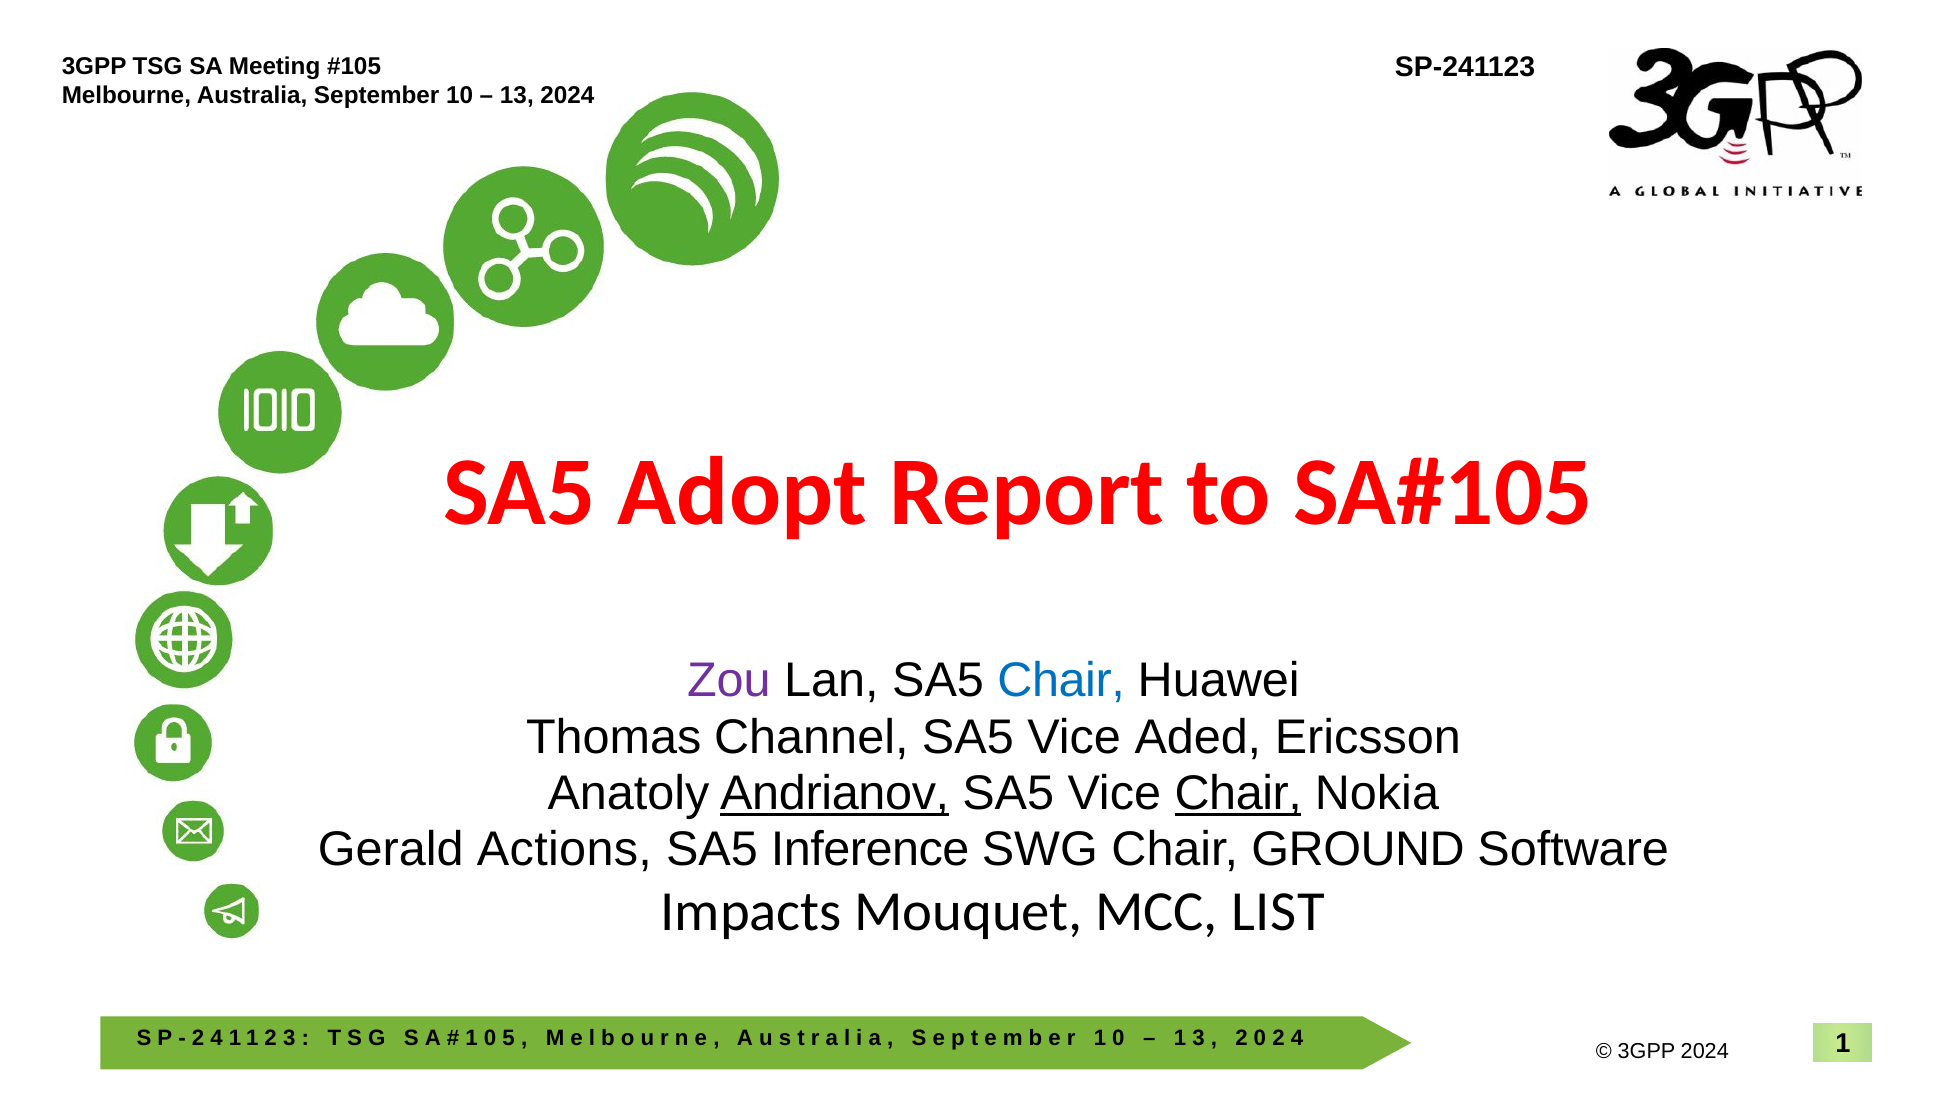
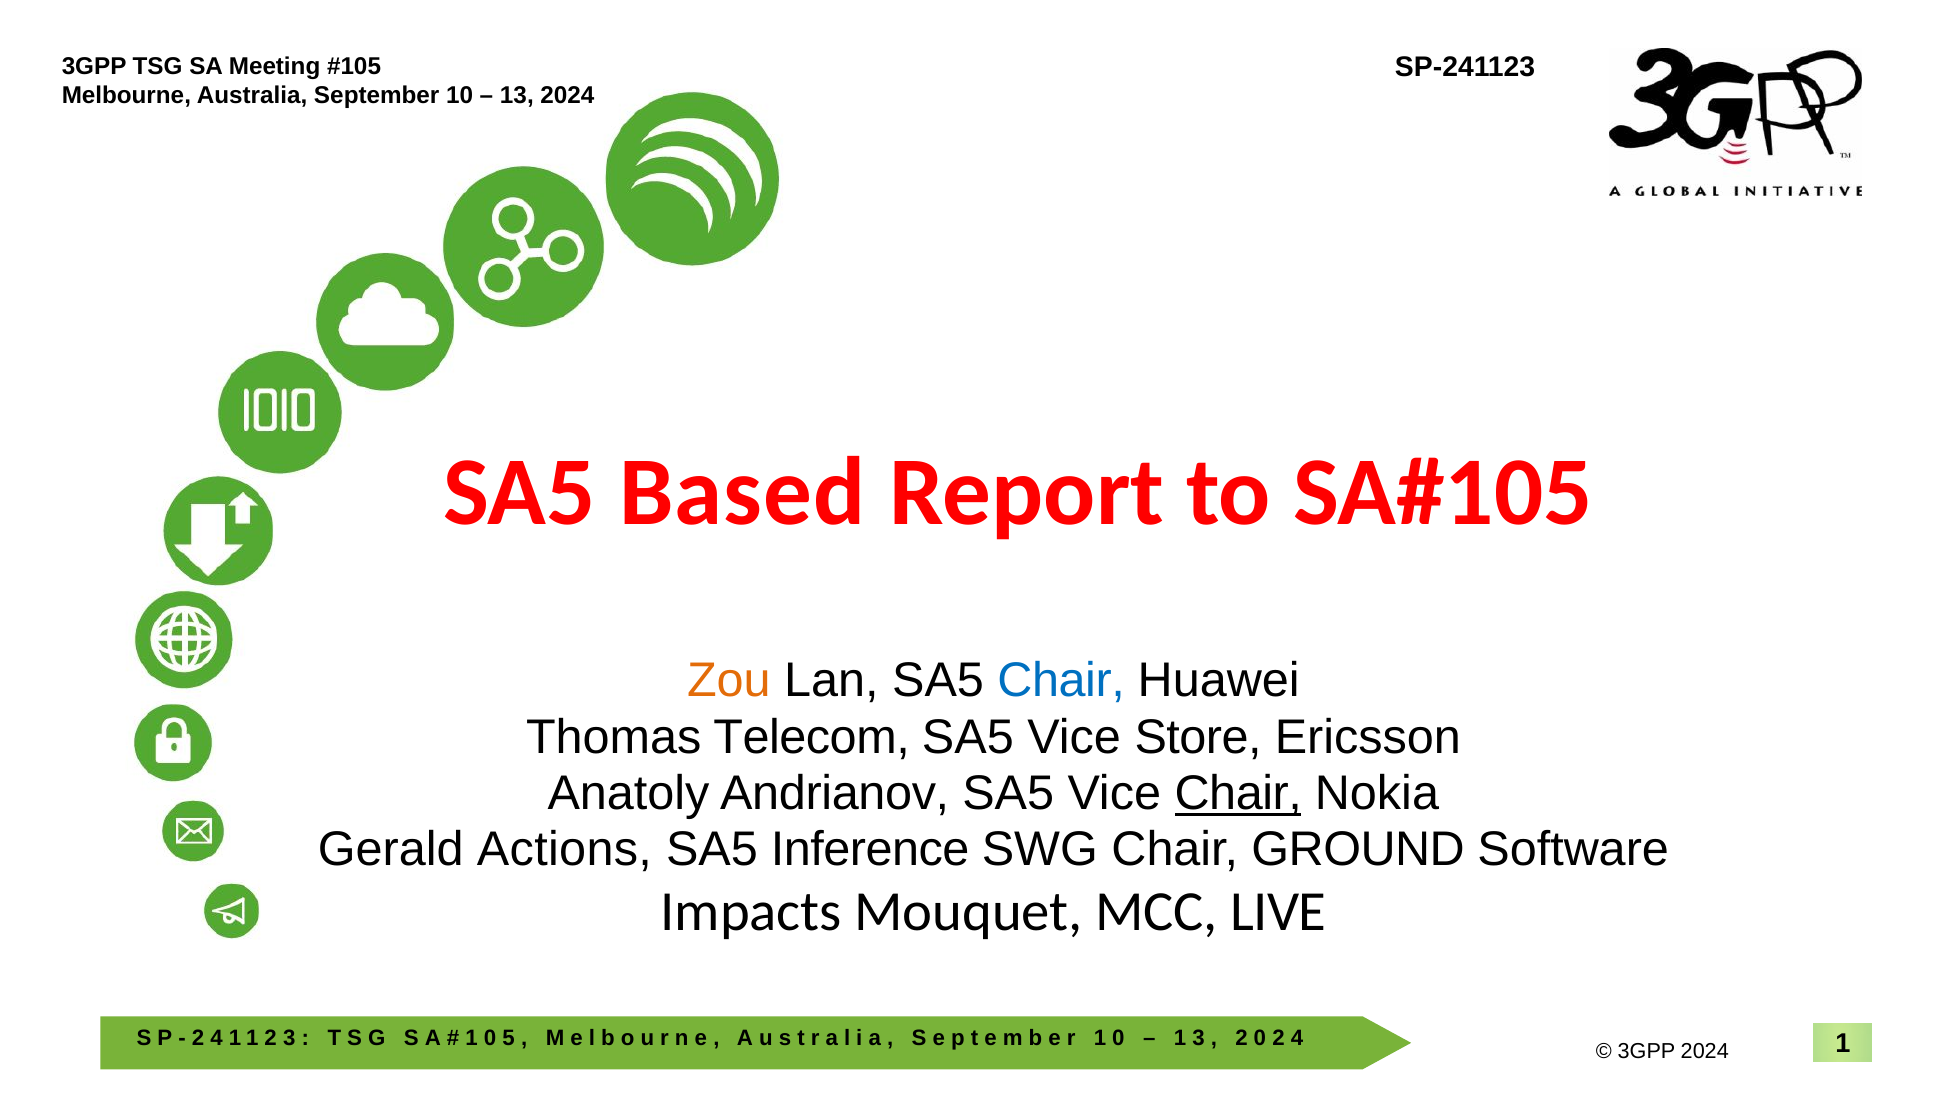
Adopt: Adopt -> Based (742, 493)
Zou colour: purple -> orange (729, 681)
Channel: Channel -> Telecom (812, 737)
Aded: Aded -> Store (1198, 737)
Andrianov underline: present -> none (835, 793)
LIST: LIST -> LIVE (1279, 911)
